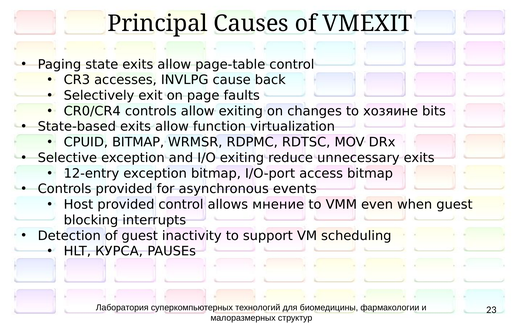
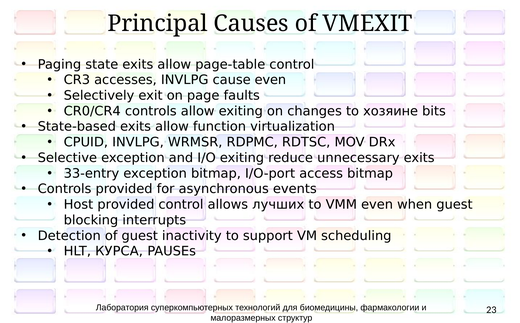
cause back: back -> even (270, 80)
CPUID BITMAP: BITMAP -> INVLPG (138, 142)
12-entry: 12-entry -> 33-entry (91, 174)
мнение: мнение -> лучших (278, 205)
